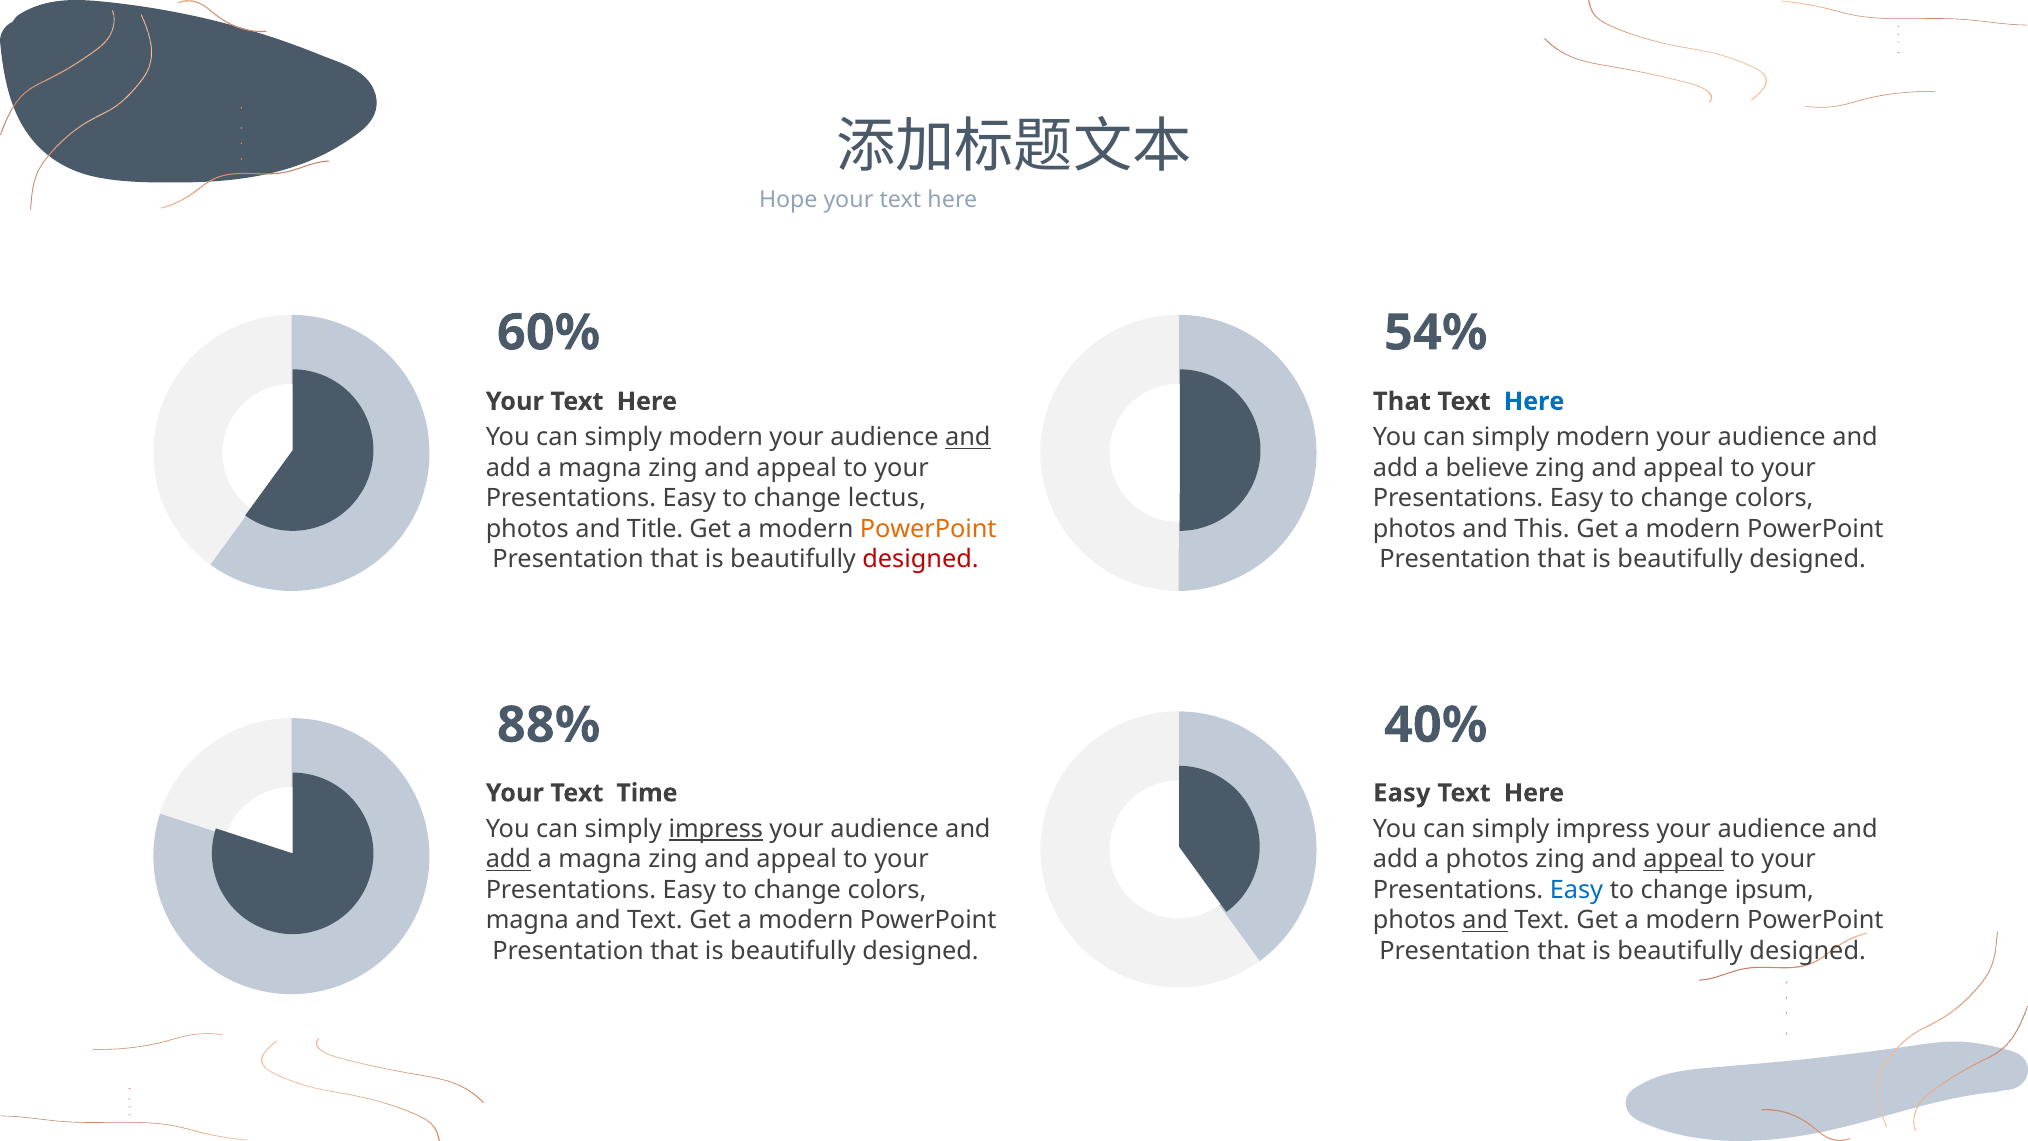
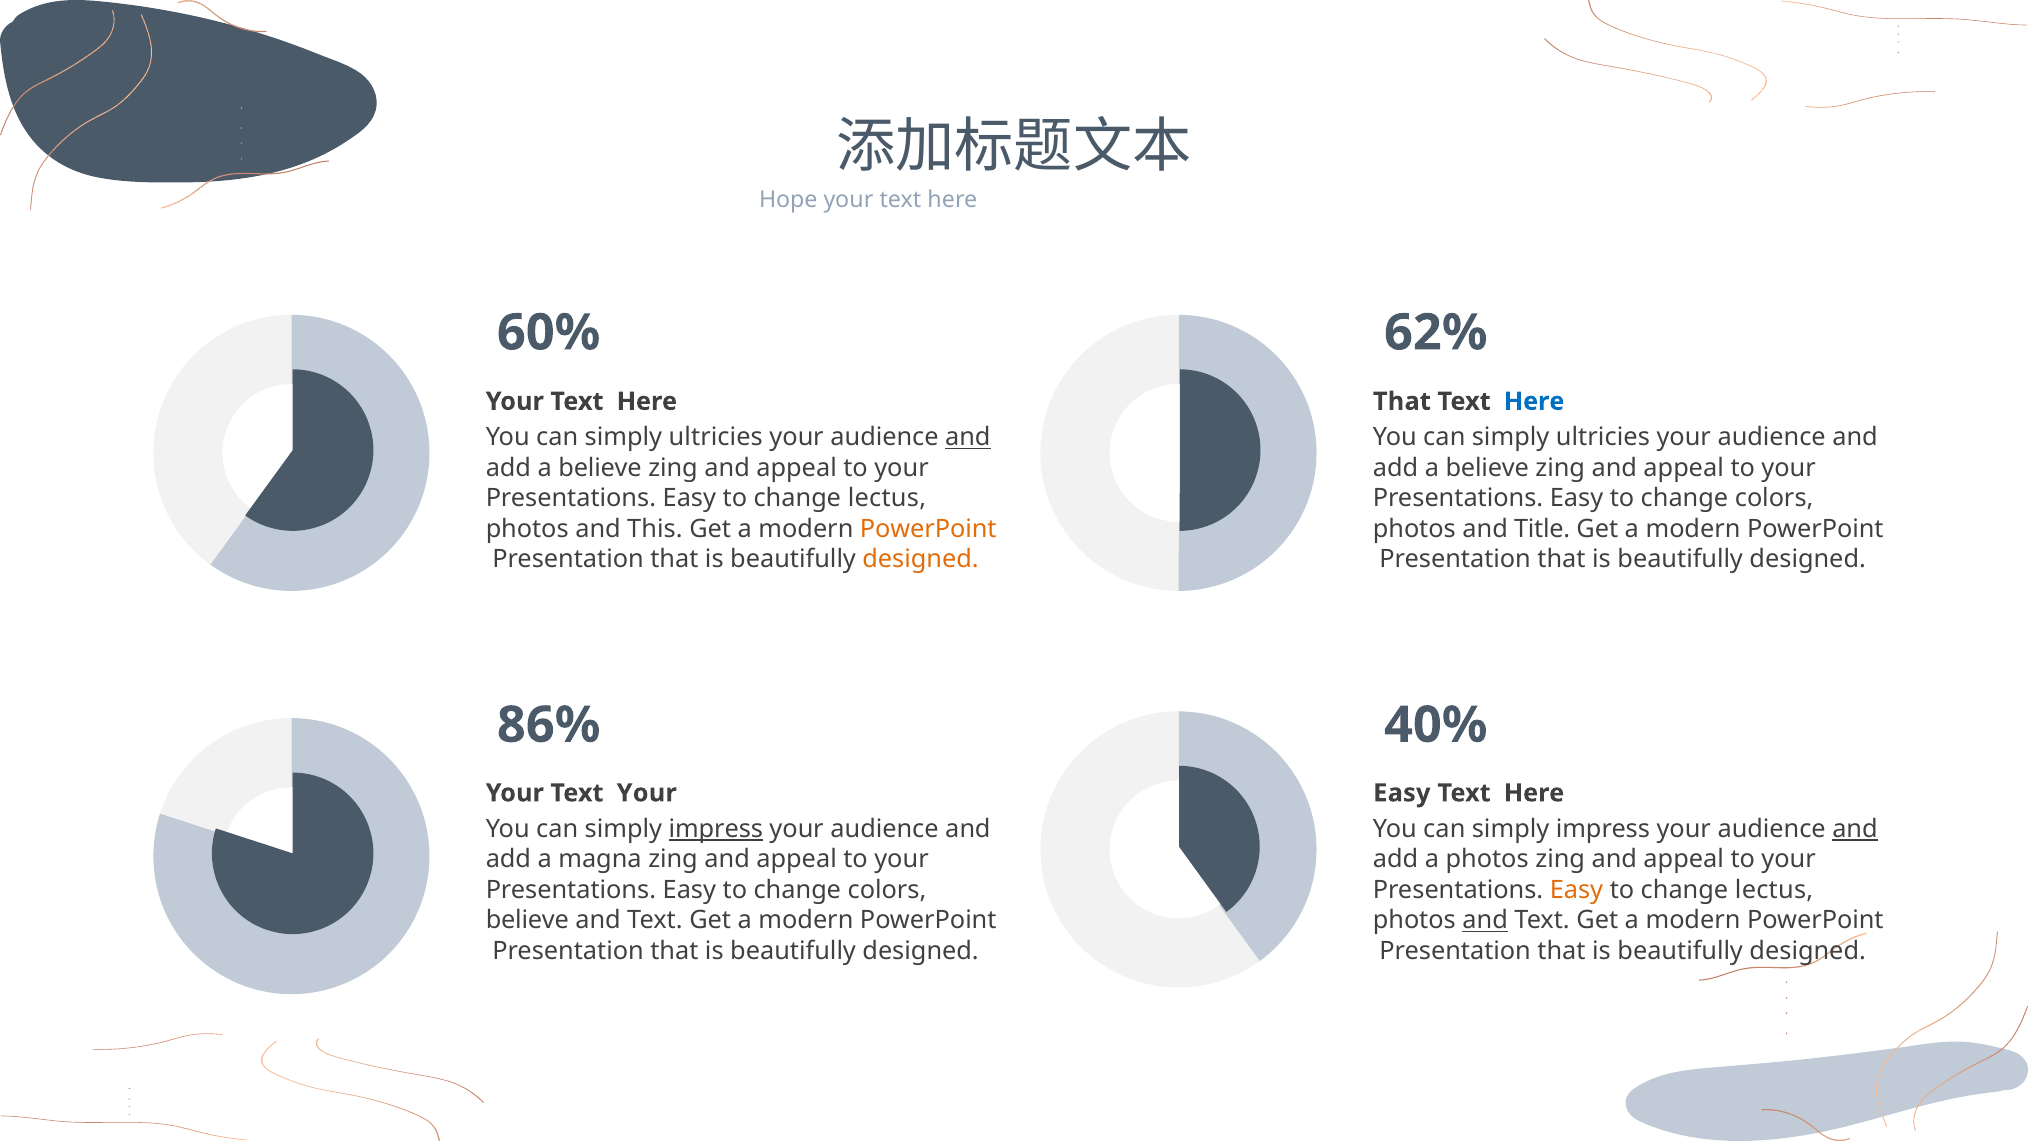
54%: 54% -> 62% (1436, 333)
modern: modern -> ultricies (716, 437)
modern: modern -> ultricies (1603, 437)
magna: magna -> believe (600, 468)
Title: Title -> This (655, 529)
This: This -> Title (1542, 529)
designed colour: red -> orange (921, 559)
88%: 88% -> 86% (549, 725)
Text Time: Time -> Your (647, 793)
and underline: none -> present (1855, 829)
add underline: present -> none (508, 859)
appeal underline: present -> none (1684, 859)
Easy colour: blue -> orange (1576, 890)
ipsum: ipsum -> lectus (1774, 890)
magna: magna -> believe (527, 920)
